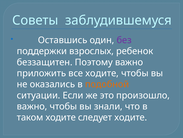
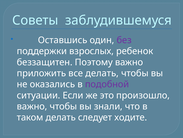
все ходите: ходите -> делать (102, 73)
подобной colour: orange -> purple (107, 84)
таком ходите: ходите -> делать (61, 117)
